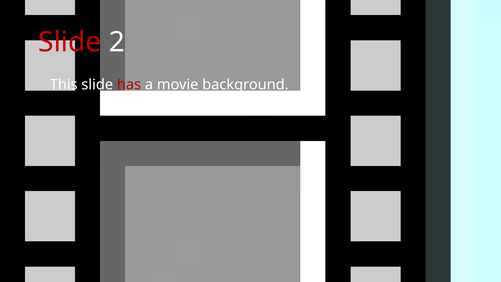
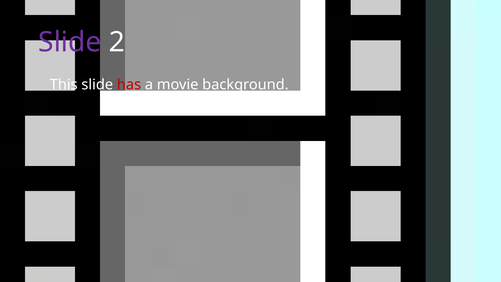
Slide colour: red -> purple (70, 42)
